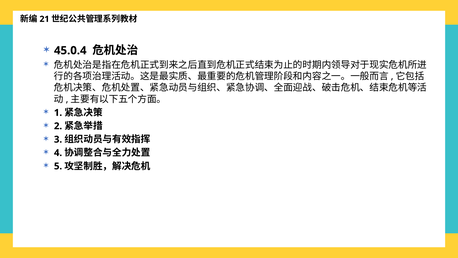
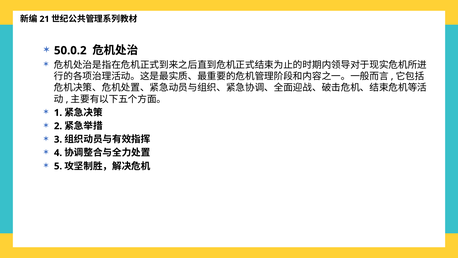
45.0.4: 45.0.4 -> 50.0.2 (70, 50)
